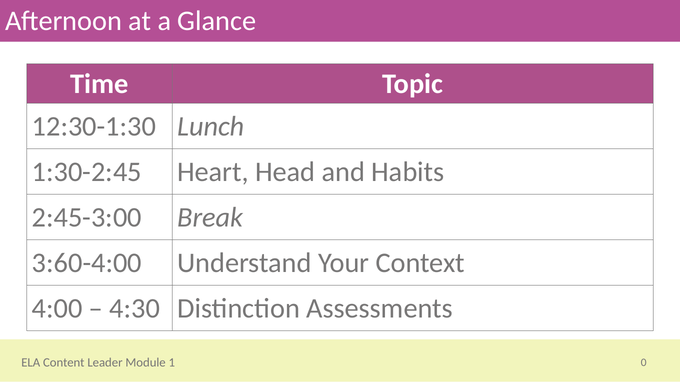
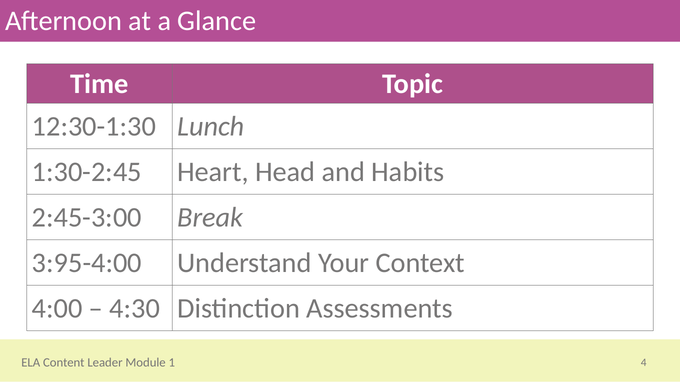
3:60-4:00: 3:60-4:00 -> 3:95-4:00 (87, 263)
0: 0 -> 4 (644, 363)
